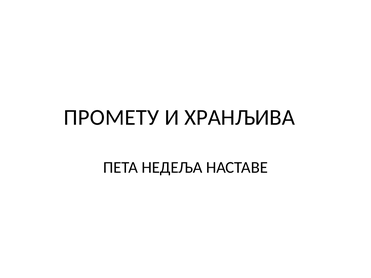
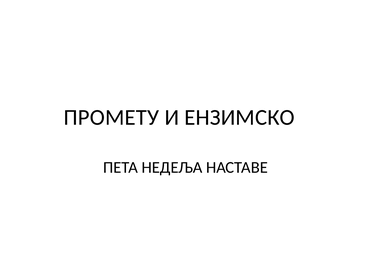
ХРАНЉИВА: ХРАНЉИВА -> ЕНЗИМСКО (240, 118)
